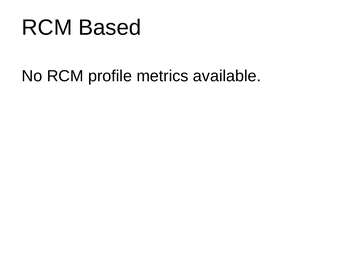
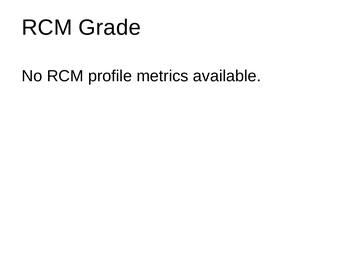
Based: Based -> Grade (110, 28)
